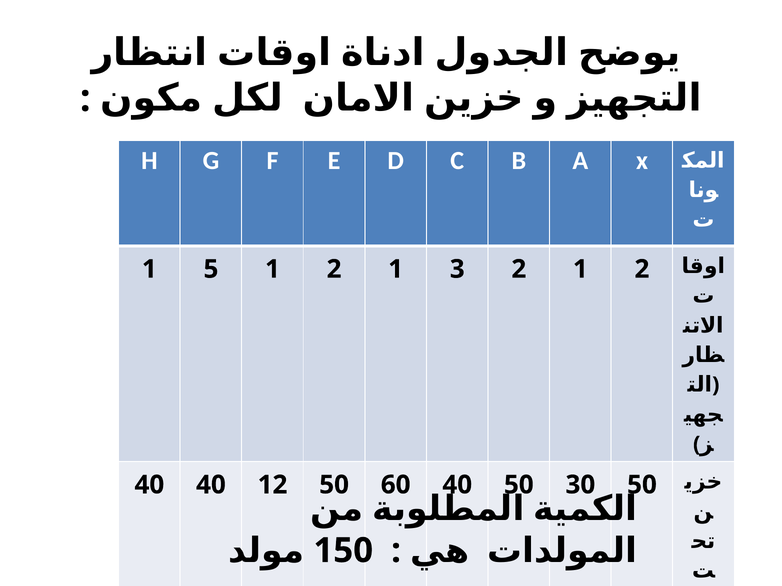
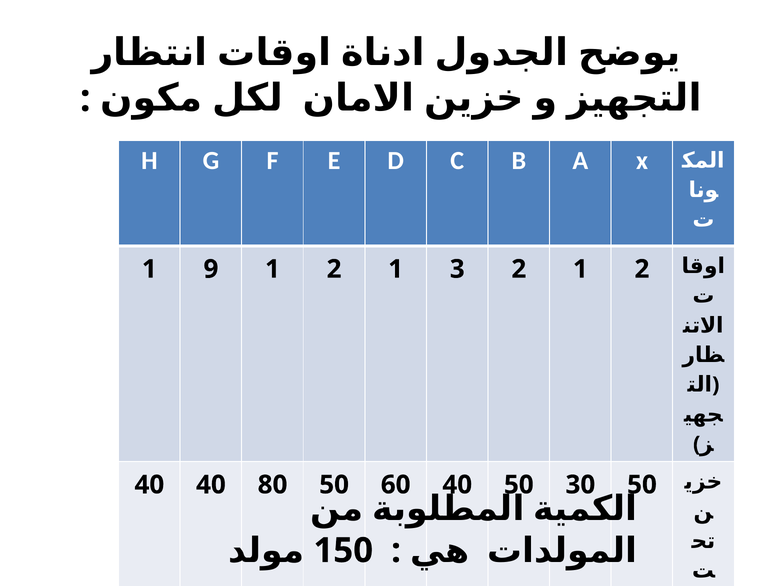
5: 5 -> 9 (211, 269)
12: 12 -> 80 (273, 485)
